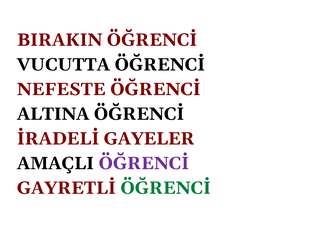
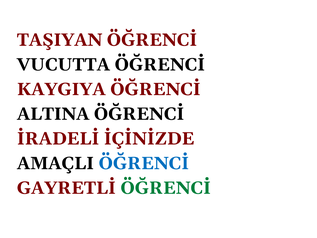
BIRAKIN: BIRAKIN -> TAŞIYAN (60, 40)
NEFESTE: NEFESTE -> KAYGIYA (61, 89)
GAYELER: GAYELER -> İÇİNİZDE (149, 138)
ÖĞRENCİ colour: purple -> blue (144, 163)
